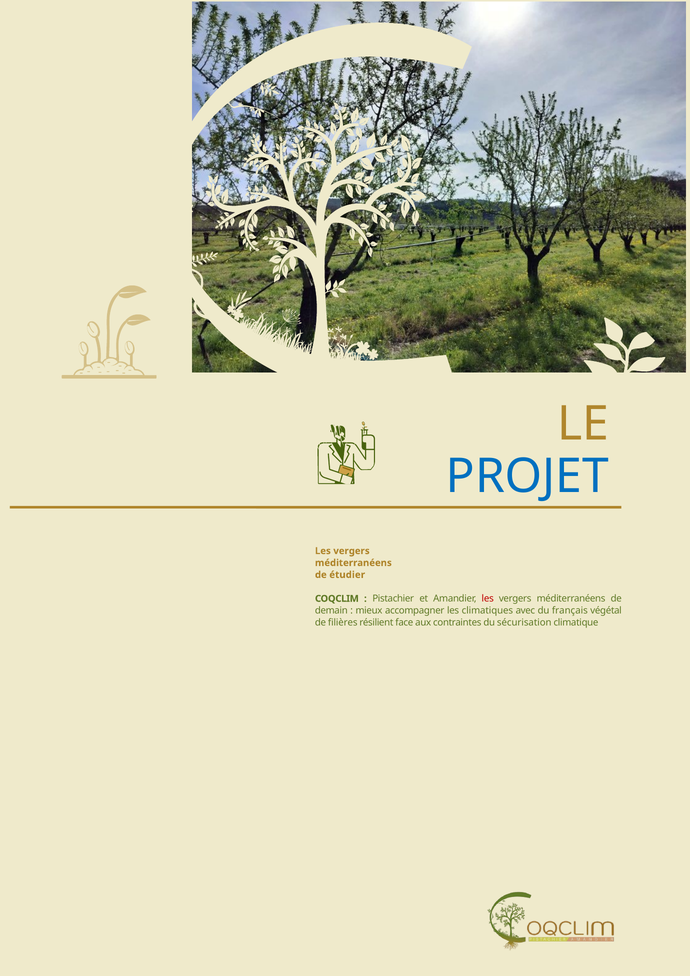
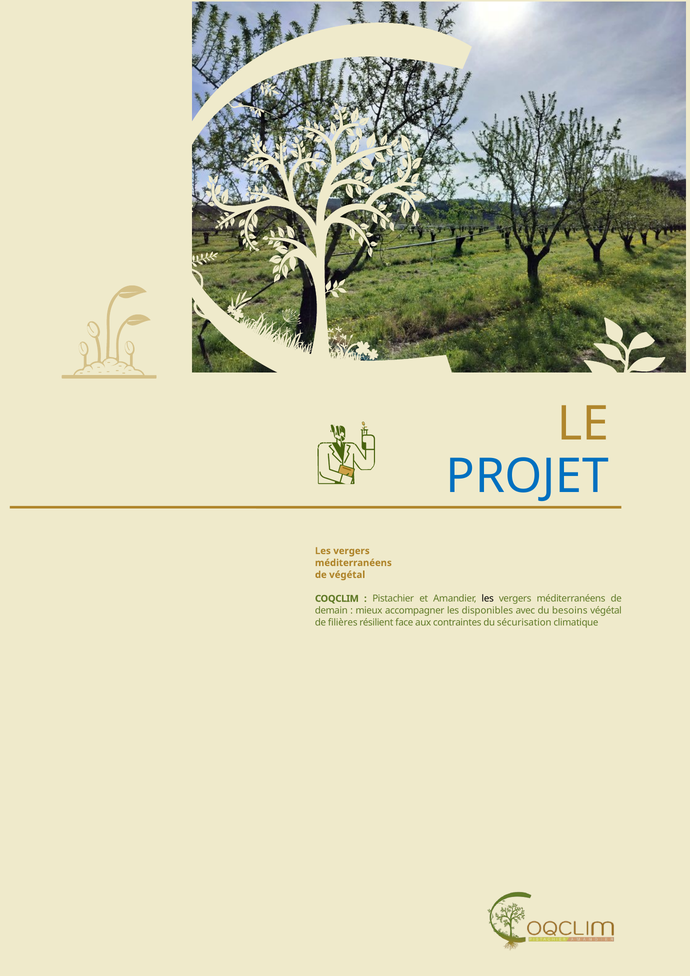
de étudier: étudier -> végétal (347, 575)
les colour: red -> black (488, 599)
climatiques: climatiques -> disponibles (487, 611)
français: français -> besoins (570, 611)
